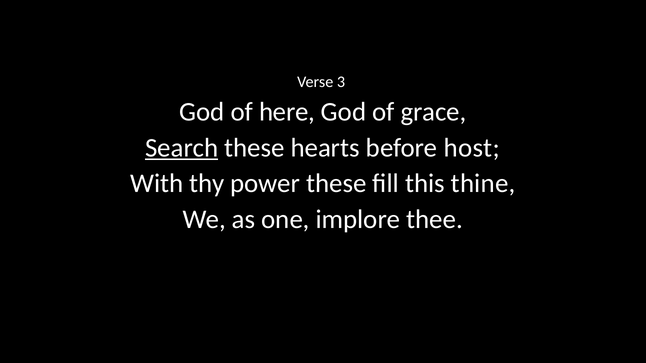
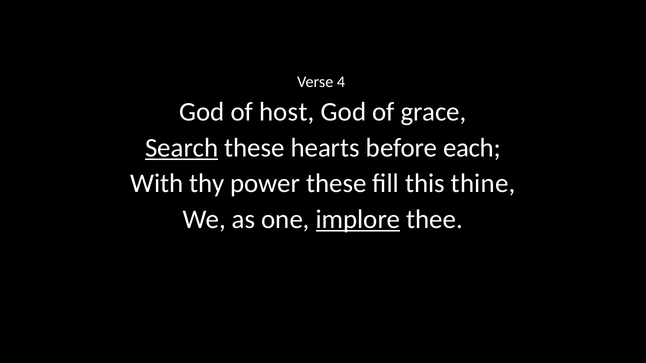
3: 3 -> 4 (341, 82)
here: here -> host (287, 112)
host: host -> each (472, 148)
implore underline: none -> present (358, 219)
